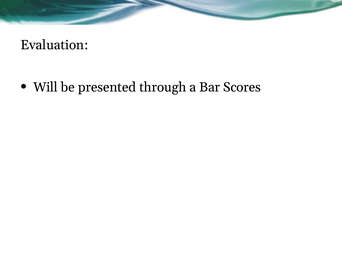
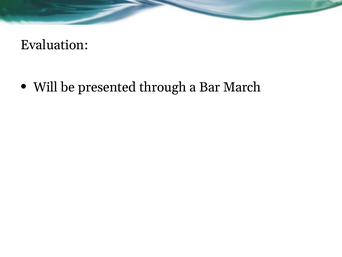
Scores: Scores -> March (242, 87)
